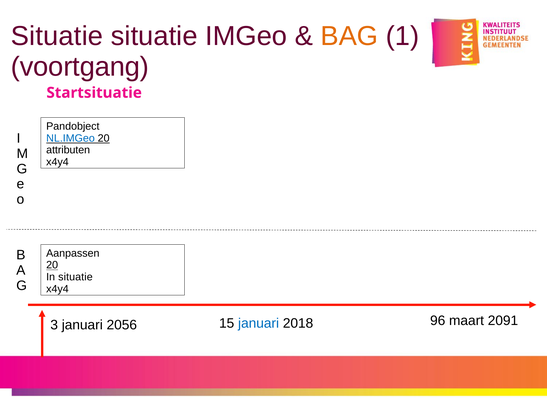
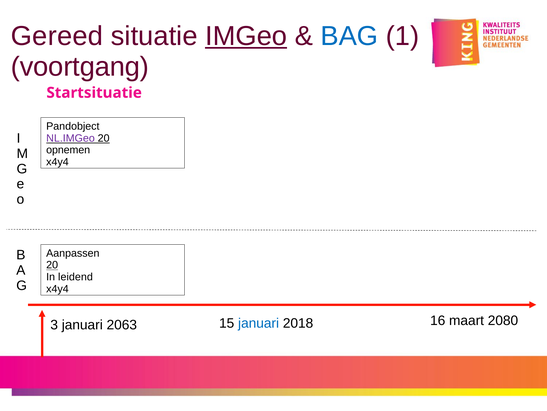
Situatie: Situatie -> Gereed (57, 36)
IMGeo underline: none -> present (246, 36)
BAG colour: orange -> blue (349, 36)
NL.IMGeo colour: blue -> purple (70, 138)
attributen: attributen -> opnemen (68, 150)
In situatie: situatie -> leidend (75, 276)
96: 96 -> 16 (438, 320)
2091: 2091 -> 2080 (503, 320)
2056: 2056 -> 2063 (122, 324)
